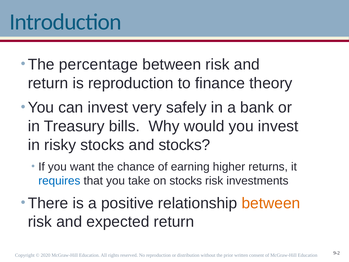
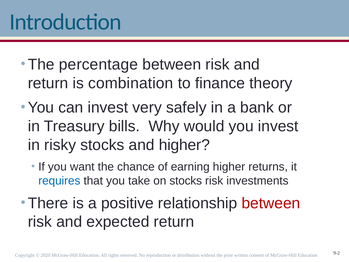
is reproduction: reproduction -> combination (131, 83)
and stocks: stocks -> higher (184, 145)
between colour: orange -> red (271, 203)
